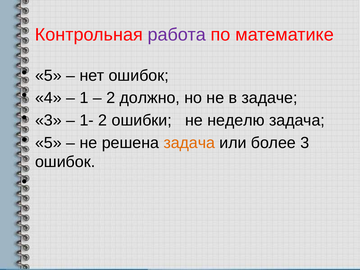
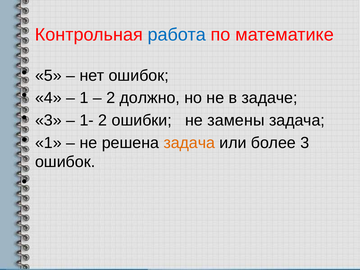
работа colour: purple -> blue (177, 35)
неделю: неделю -> замены (236, 120)
5: 5 -> 1 (48, 143)
